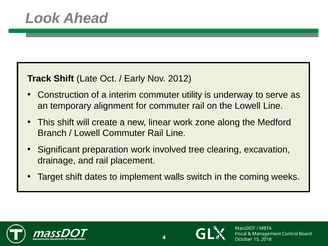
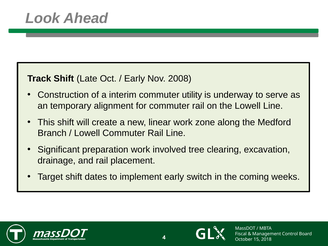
2012: 2012 -> 2008 (180, 79)
implement walls: walls -> early (174, 177)
